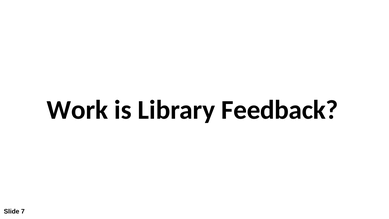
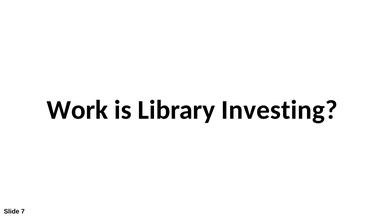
Feedback: Feedback -> Investing (279, 110)
